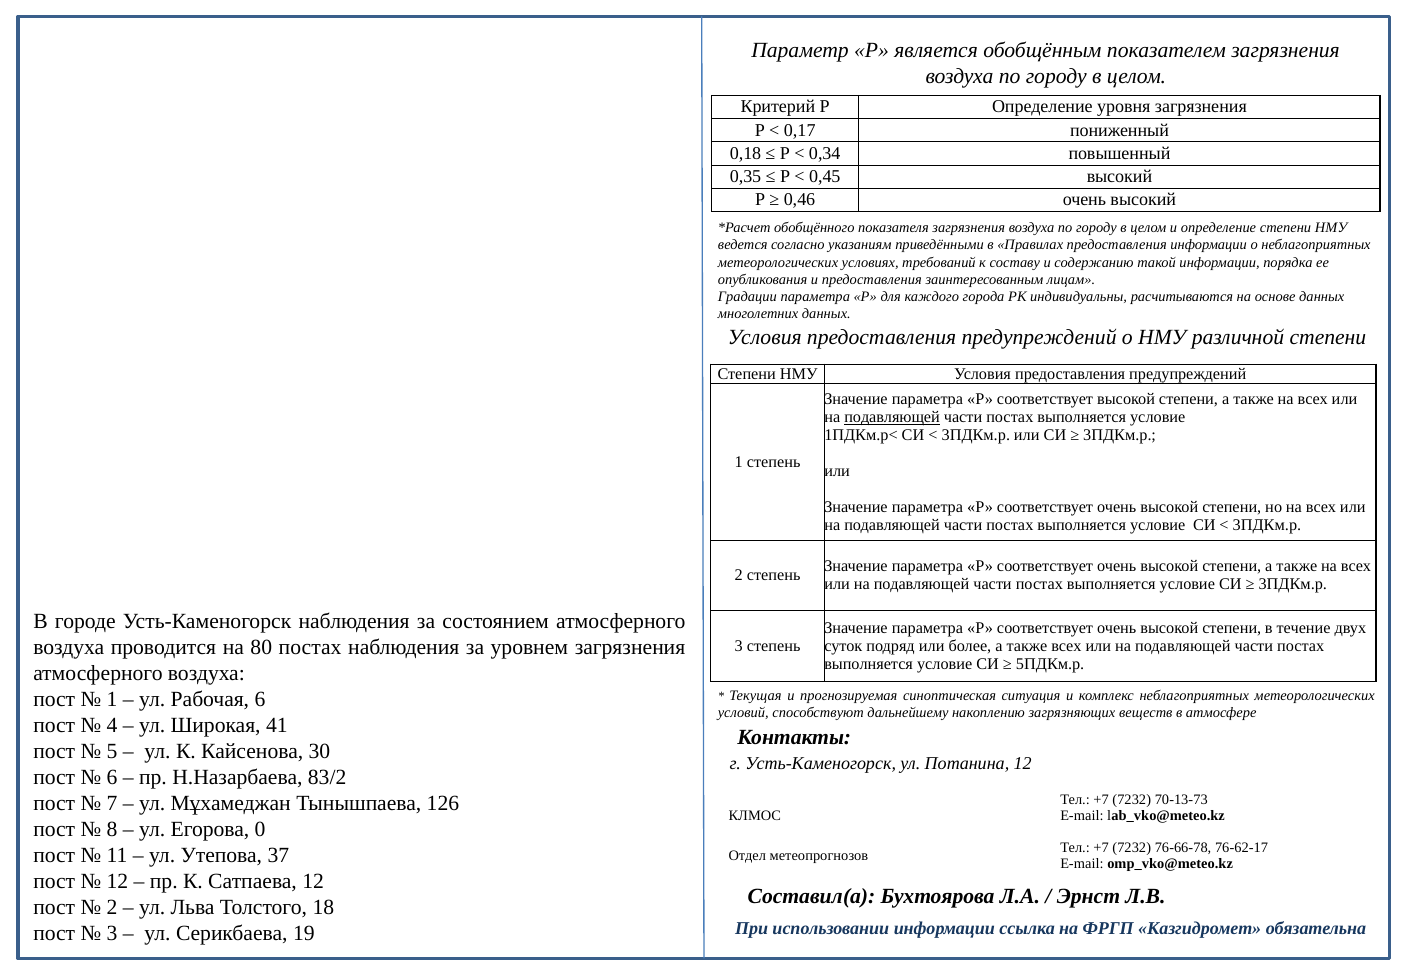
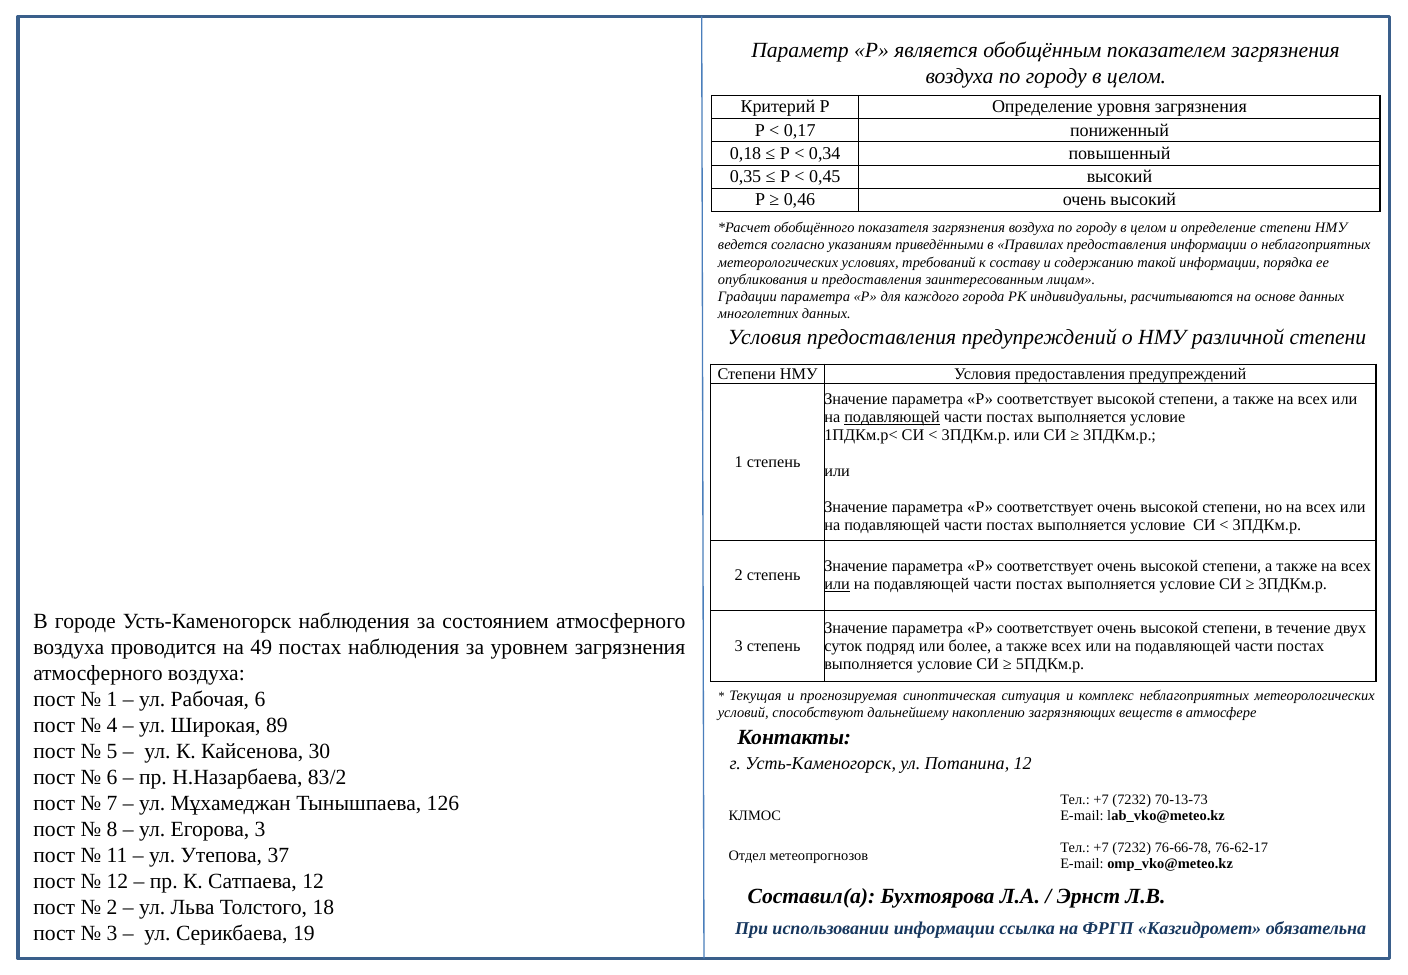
или underline: none -> present (837, 584)
80: 80 -> 49 (261, 647)
41: 41 -> 89 (277, 725)
Егорова 0: 0 -> 3 (260, 829)
